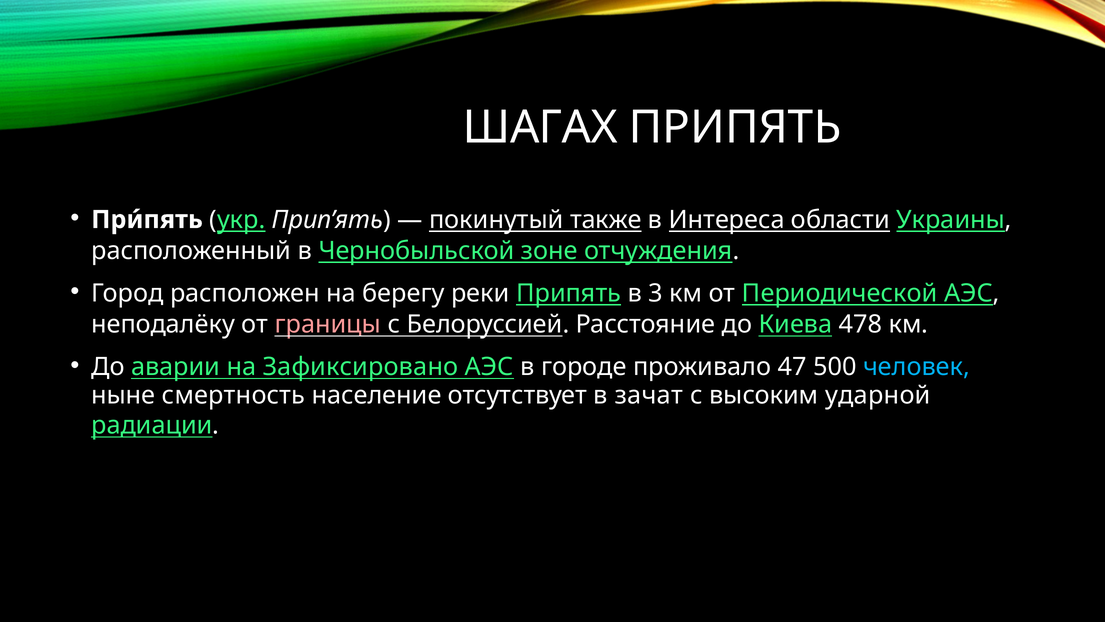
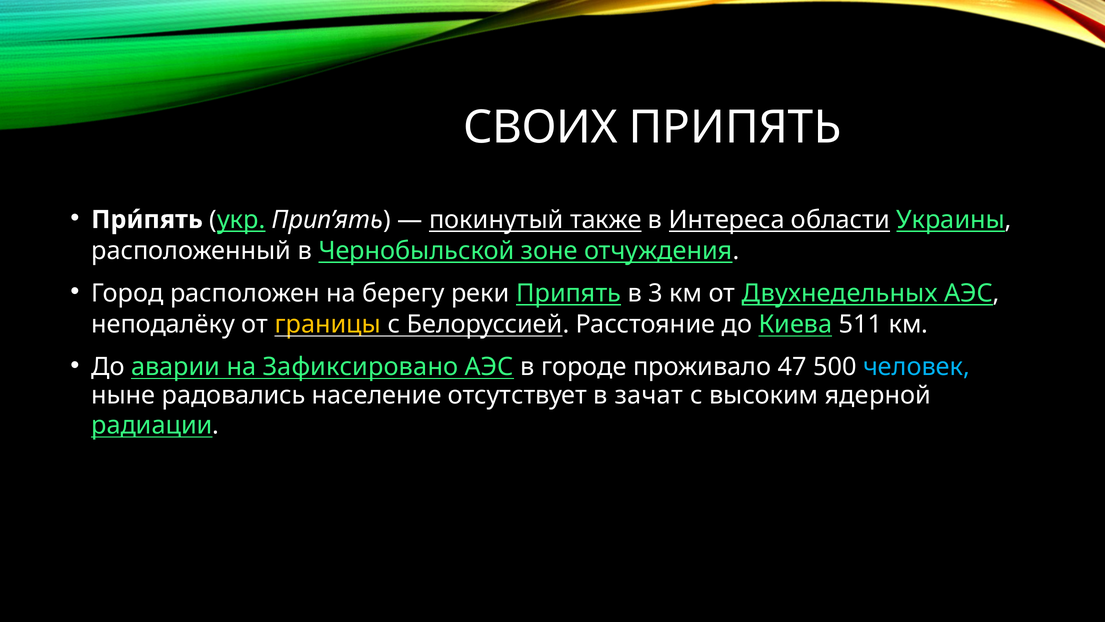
ШАГАХ: ШАГАХ -> СВОИХ (540, 128)
Периодической: Периодической -> Двухнедельных (840, 293)
границы colour: pink -> yellow (328, 324)
478: 478 -> 511 (860, 324)
смертность: смертность -> радовались (234, 395)
ударной: ударной -> ядерной (878, 395)
